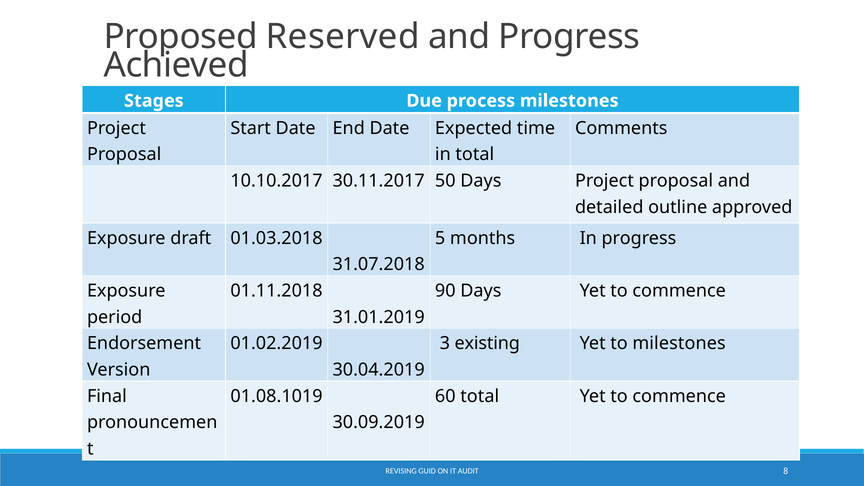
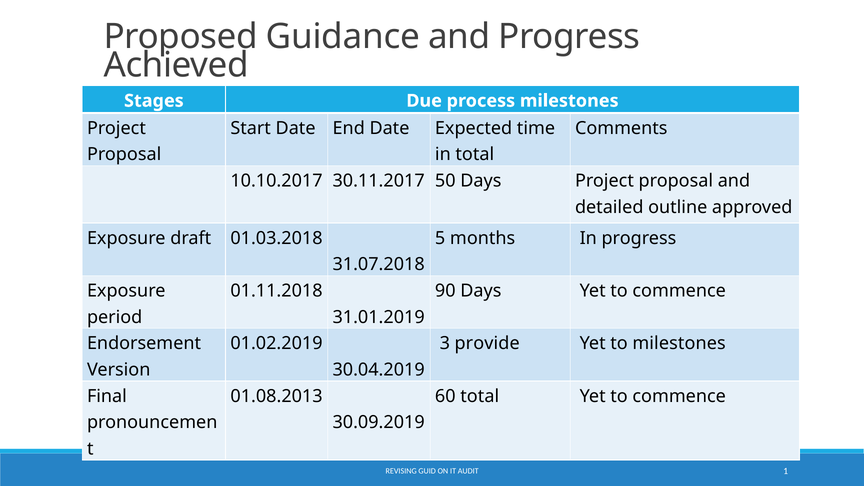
Reserved: Reserved -> Guidance (343, 36)
existing: existing -> provide (487, 343)
01.08.1019: 01.08.1019 -> 01.08.2013 (277, 396)
8: 8 -> 1 (786, 471)
